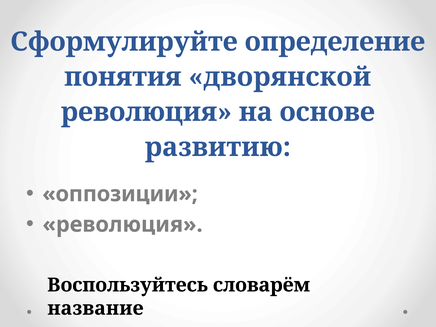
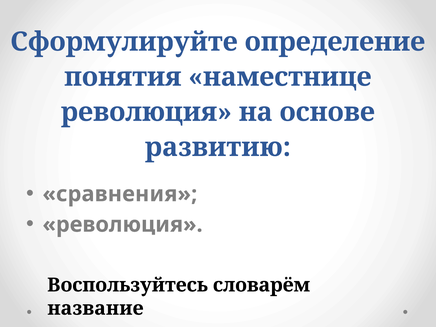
дворянской: дворянской -> наместнице (280, 77)
оппозиции: оппозиции -> сравнения (120, 194)
